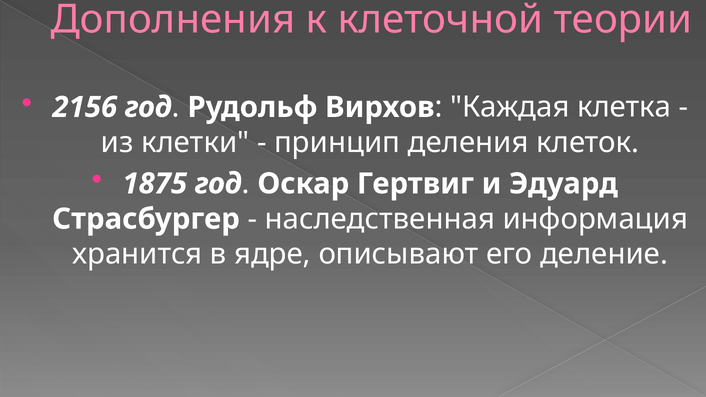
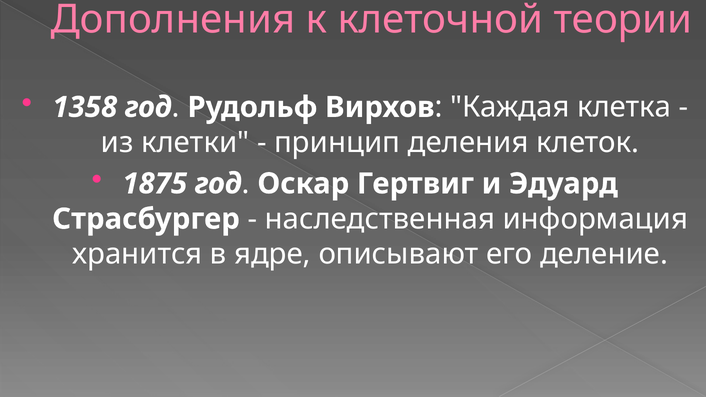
2156: 2156 -> 1358 (85, 107)
